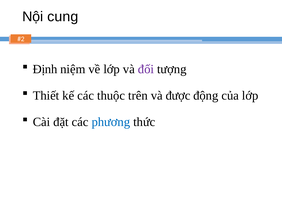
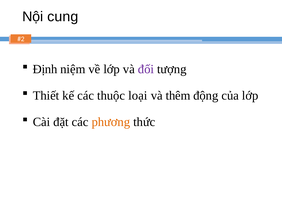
trên: trên -> loại (138, 95)
được: được -> thêm (178, 95)
phương colour: blue -> orange (111, 122)
